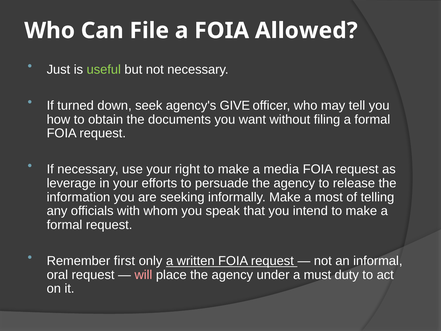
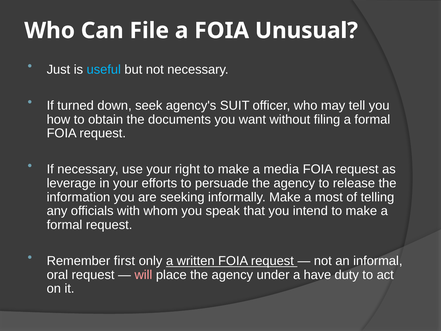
Allowed: Allowed -> Unusual (306, 31)
useful colour: light green -> light blue (104, 70)
GIVE: GIVE -> SUIT (235, 106)
must: must -> have (317, 275)
